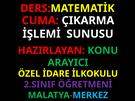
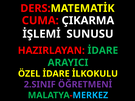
HAZIRLAYAN KONU: KONU -> İDARE (103, 51)
